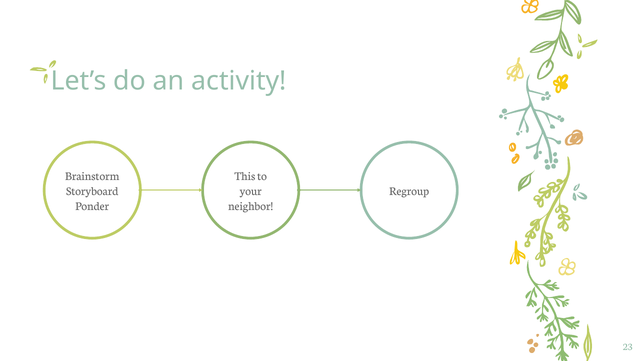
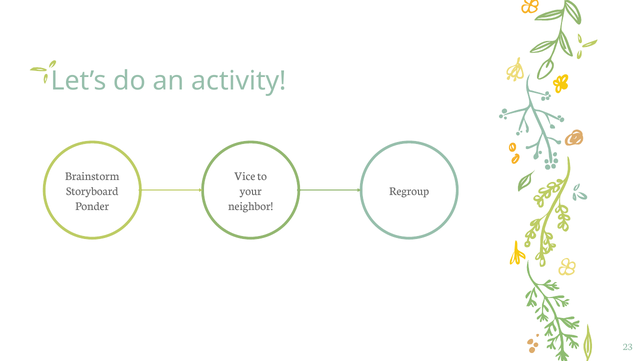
This: This -> Vice (245, 176)
